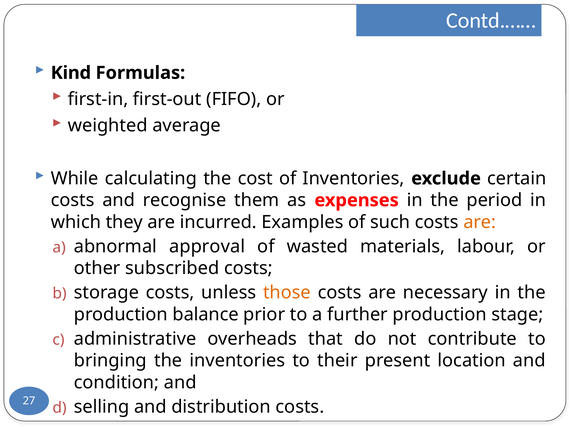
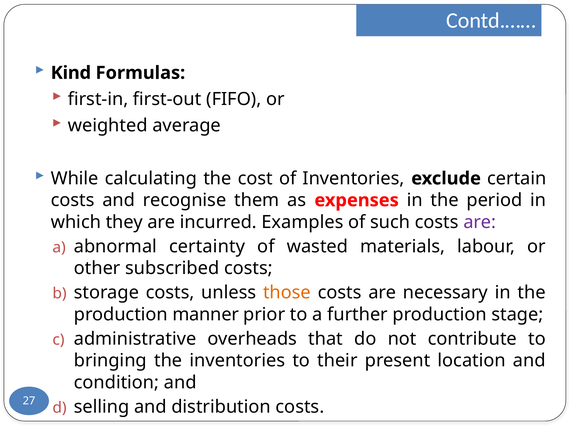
are colour: orange -> purple (480, 222)
approval: approval -> certainty (207, 247)
balance: balance -> manner (206, 315)
